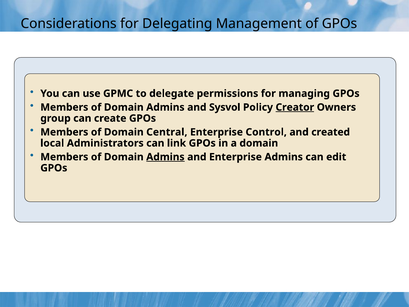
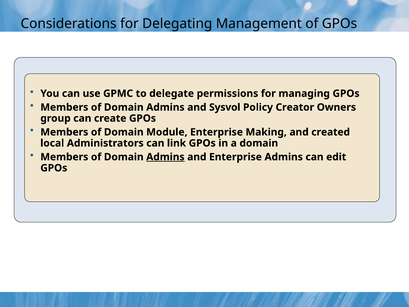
Creator underline: present -> none (295, 107)
Central: Central -> Module (167, 132)
Control: Control -> Making (266, 132)
